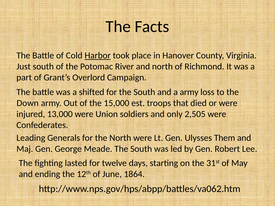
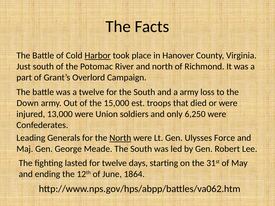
a shifted: shifted -> twelve (92, 92)
2,505: 2,505 -> 6,250 (195, 114)
North underline: none -> present (120, 138)
Them: Them -> Force (225, 138)
